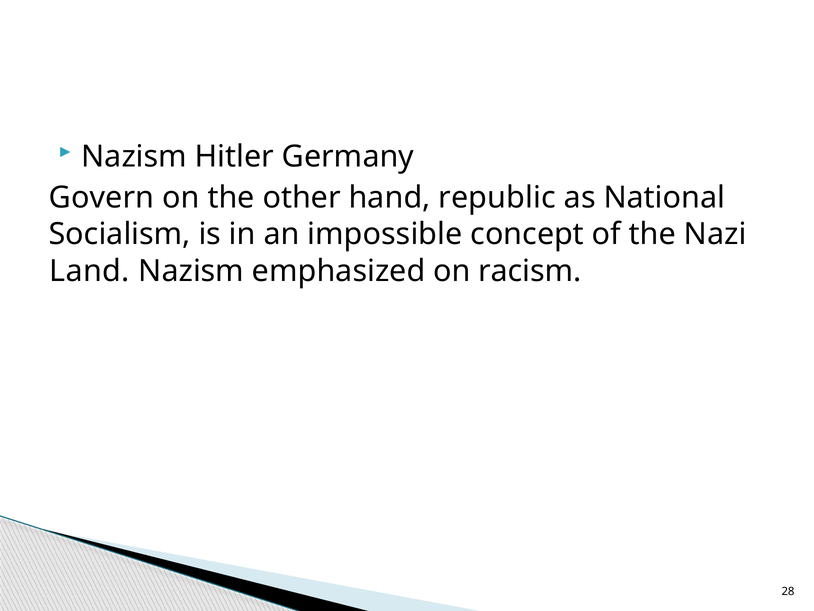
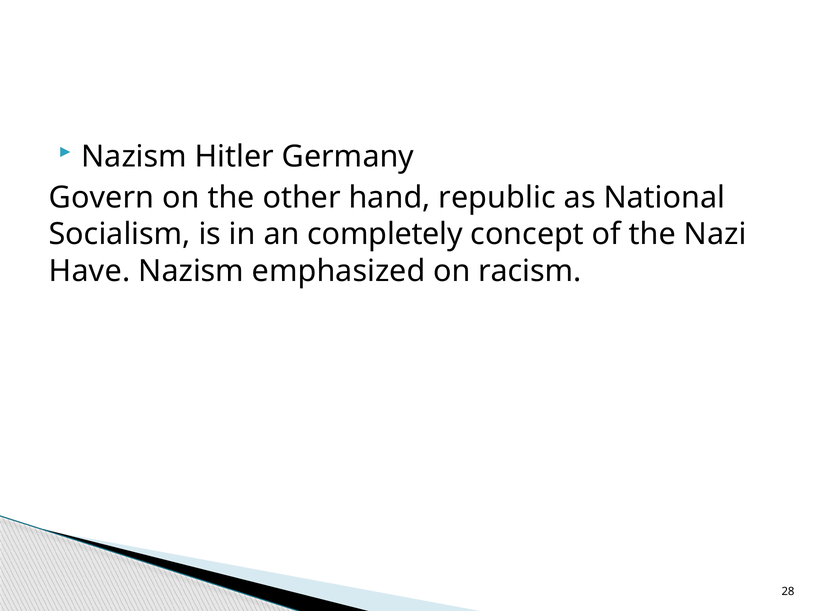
impossible: impossible -> completely (385, 234)
Land: Land -> Have (89, 271)
